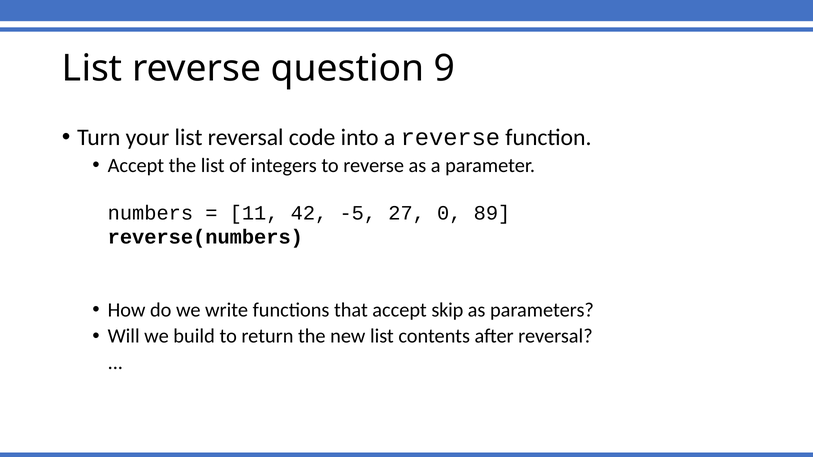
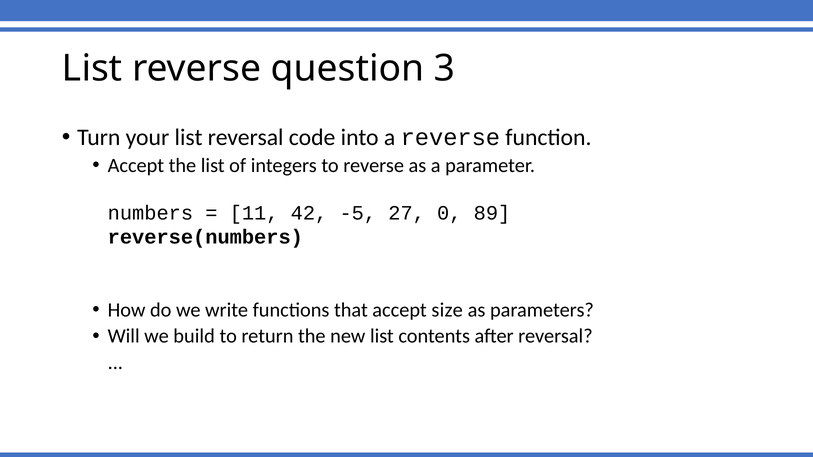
9: 9 -> 3 (445, 68)
skip: skip -> size (447, 310)
